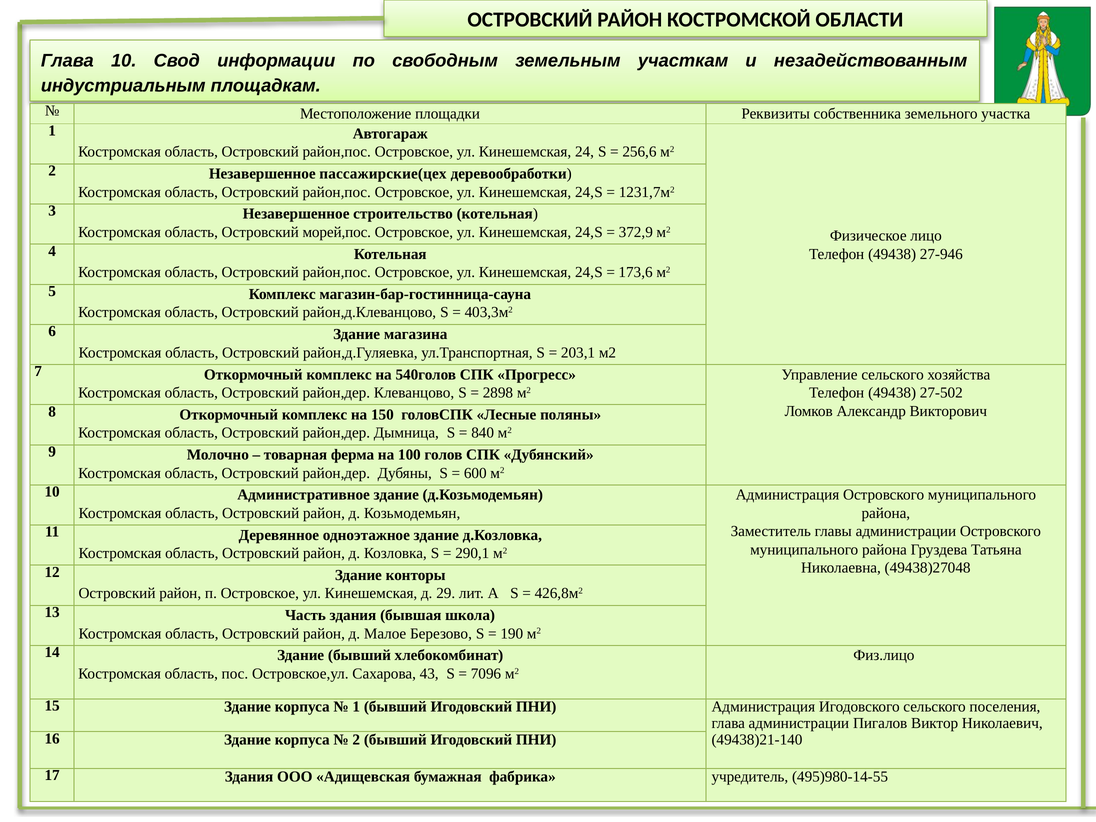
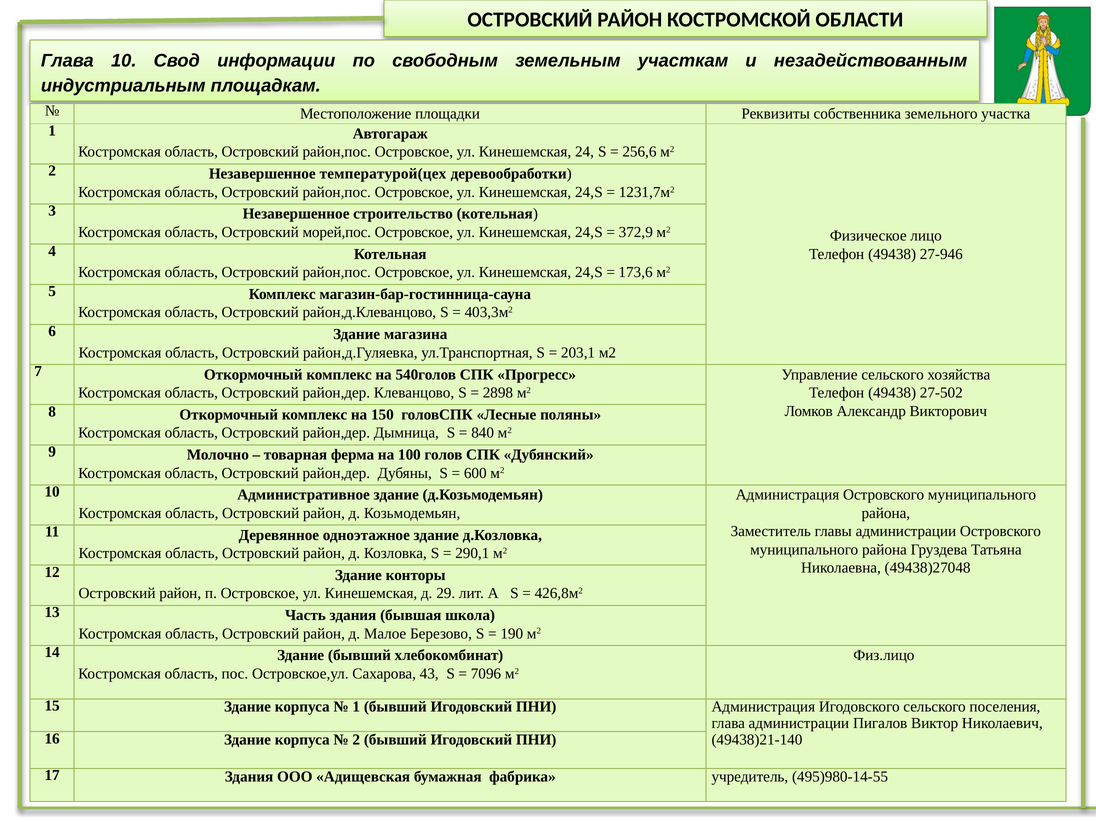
пассажирские(цех: пассажирские(цех -> температурой(цех (383, 174)
